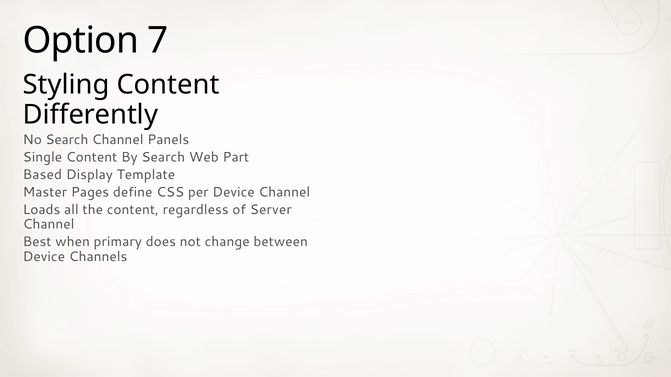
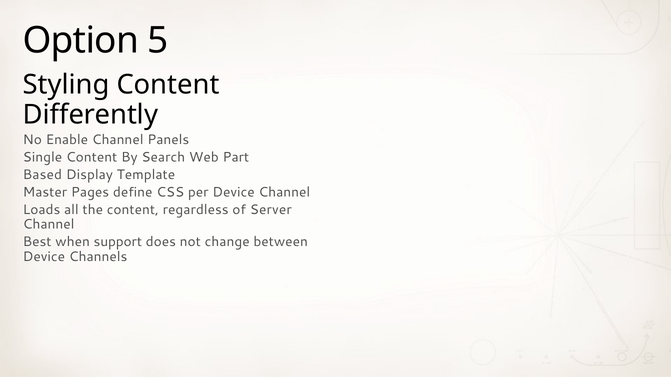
7: 7 -> 5 (158, 41)
No Search: Search -> Enable (67, 140)
primary: primary -> support (118, 242)
